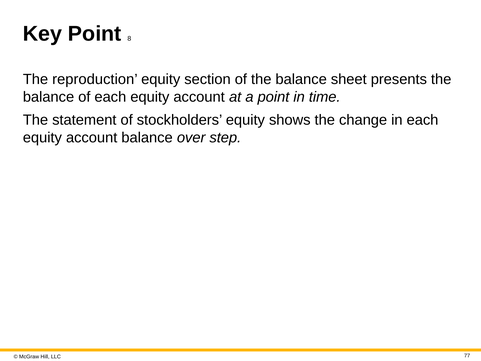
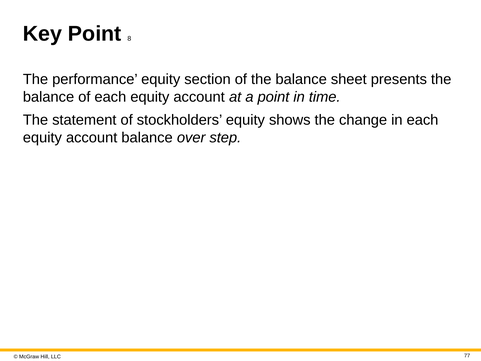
reproduction: reproduction -> performance (95, 79)
